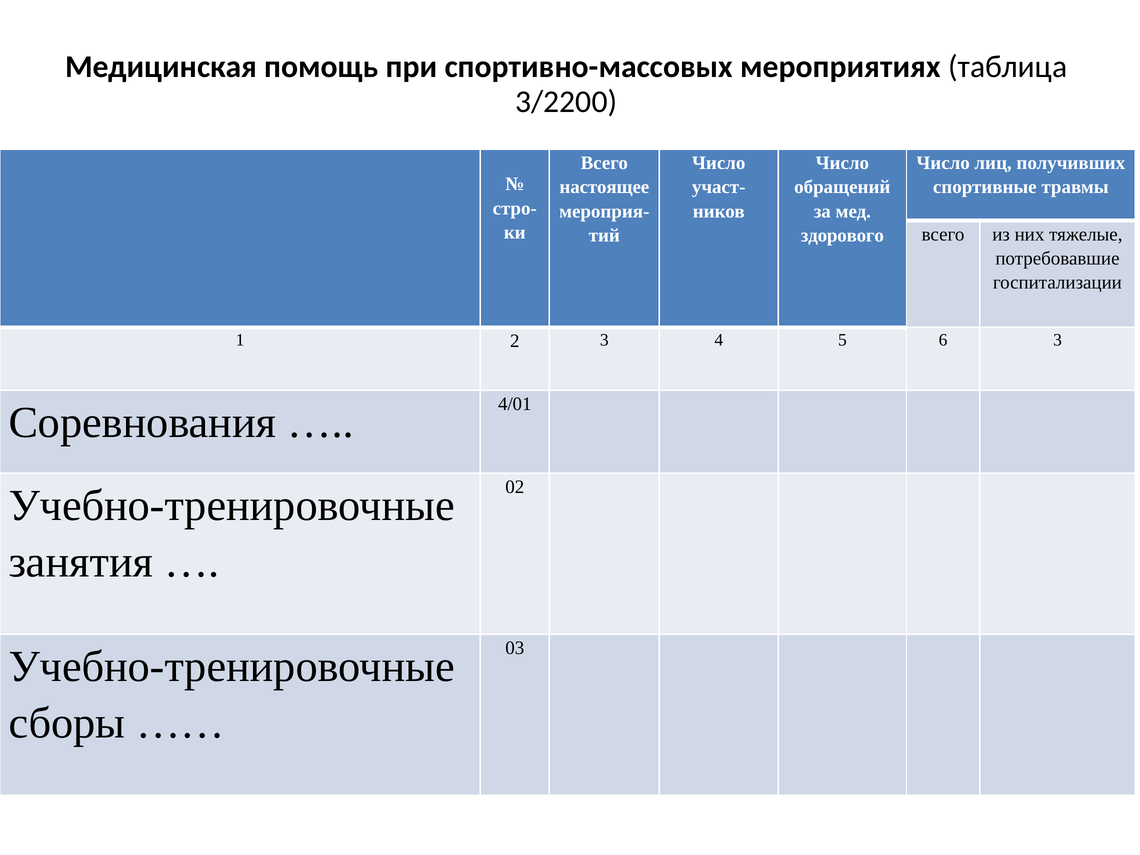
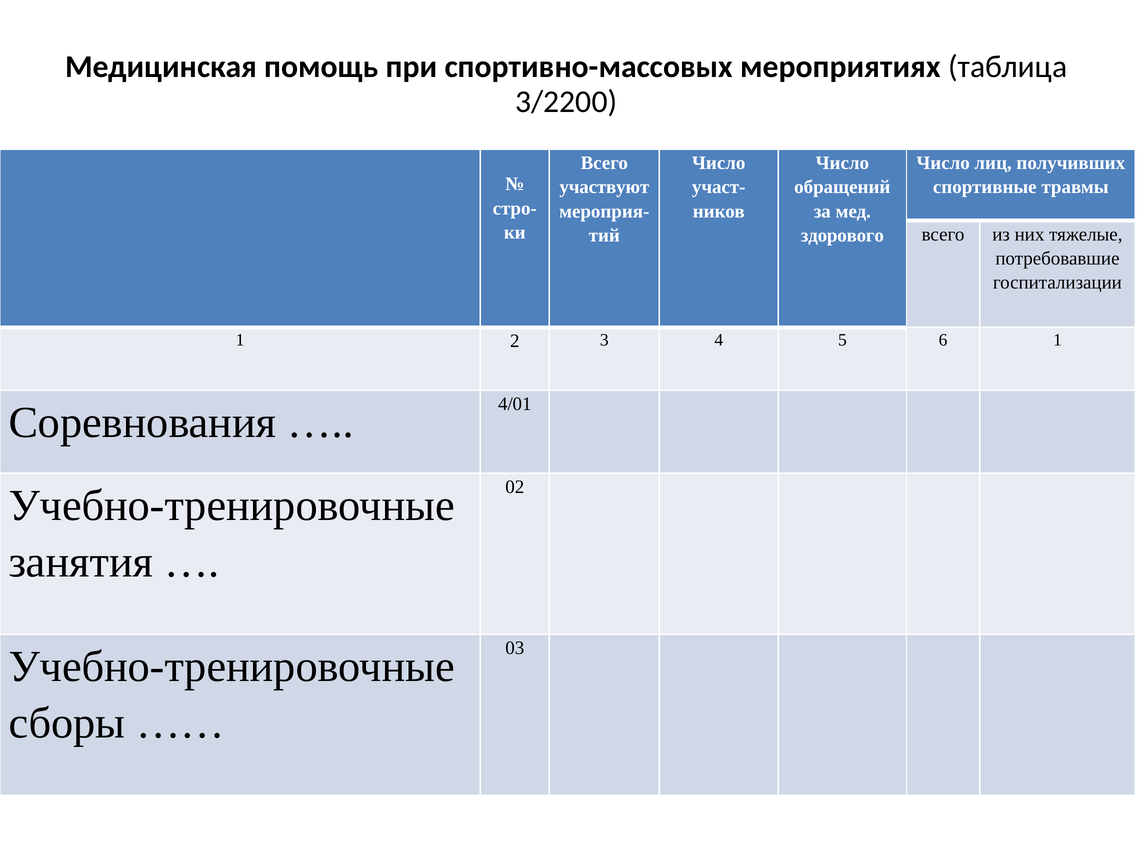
настоящее: настоящее -> участвуют (604, 187)
6 3: 3 -> 1 (1058, 340)
